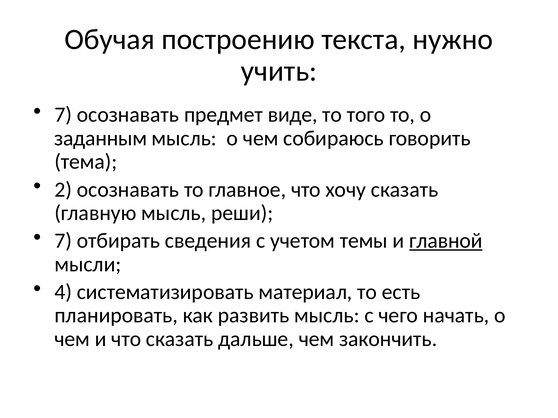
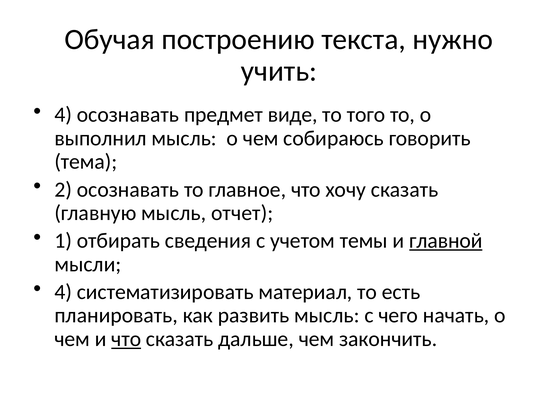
7: 7 -> 4 (63, 115)
заданным: заданным -> выполнил (101, 138)
реши: реши -> отчет (242, 213)
7: 7 -> 1 (63, 241)
что underline: none -> present (126, 339)
